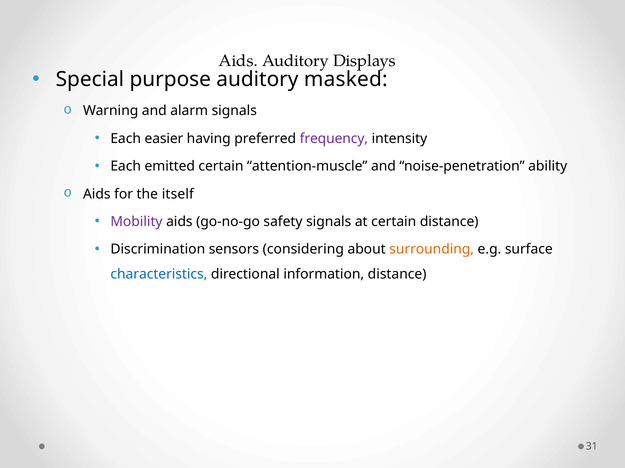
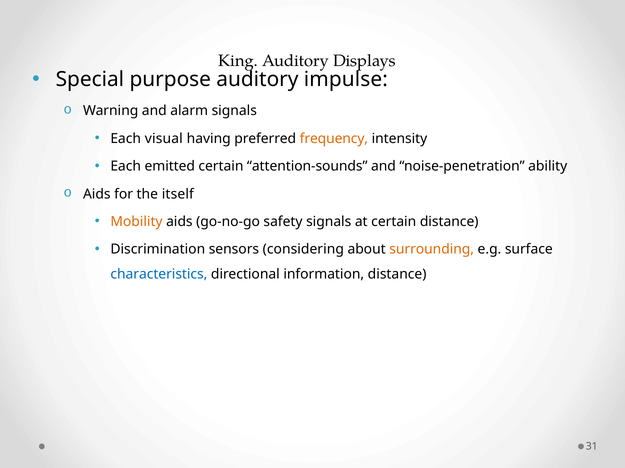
Aids: Aids -> King (238, 61)
masked: masked -> impulse (346, 80)
easier: easier -> visual (164, 139)
frequency colour: purple -> orange (334, 139)
attention-muscle: attention-muscle -> attention-sounds (307, 167)
Mobility colour: purple -> orange (136, 222)
